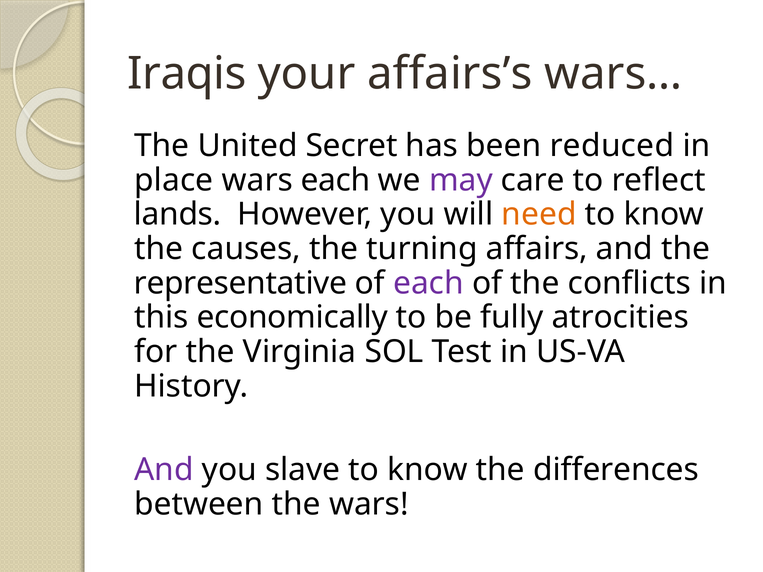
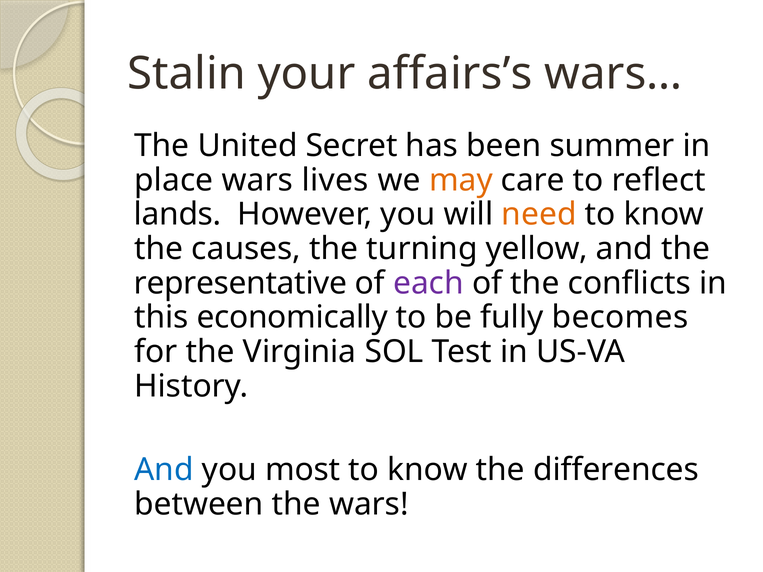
Iraqis: Iraqis -> Stalin (187, 74)
reduced: reduced -> summer (612, 146)
wars each: each -> lives (335, 180)
may colour: purple -> orange (461, 180)
affairs: affairs -> yellow (537, 249)
atrocities: atrocities -> becomes (620, 318)
And colour: purple -> blue (164, 470)
slave: slave -> most (303, 470)
